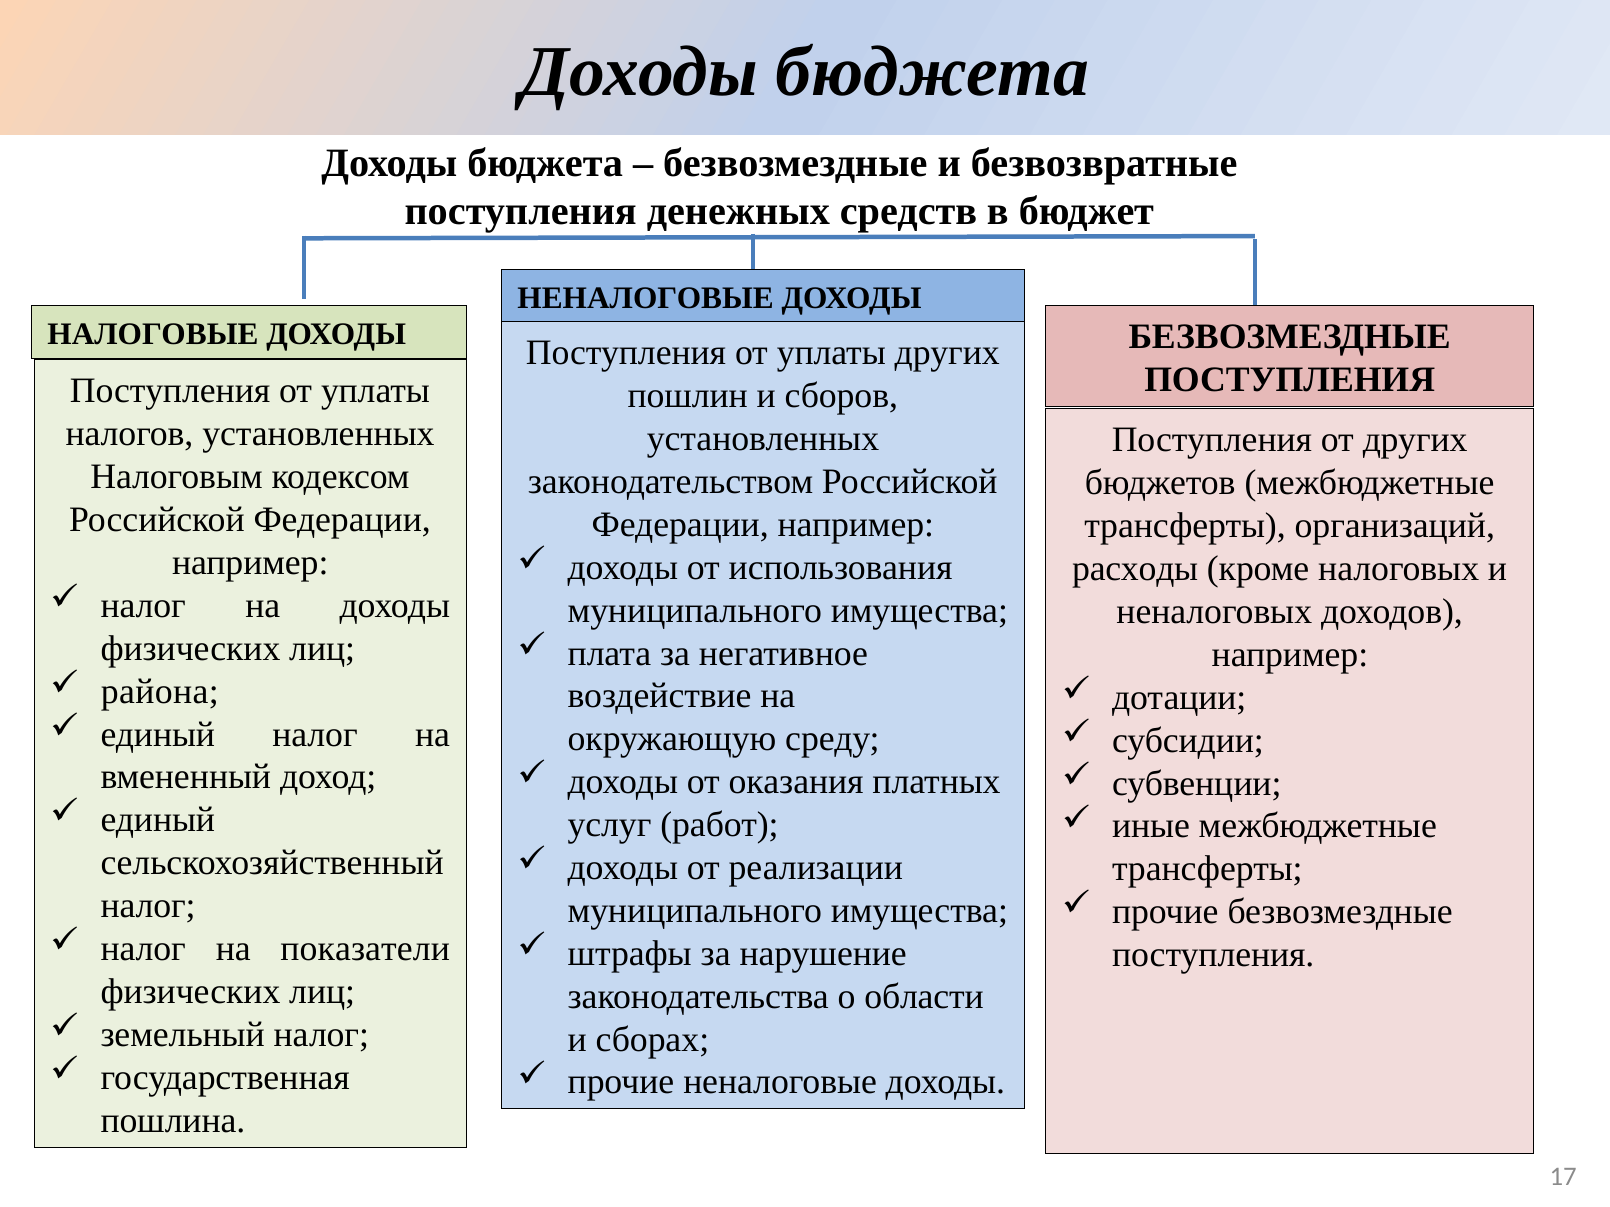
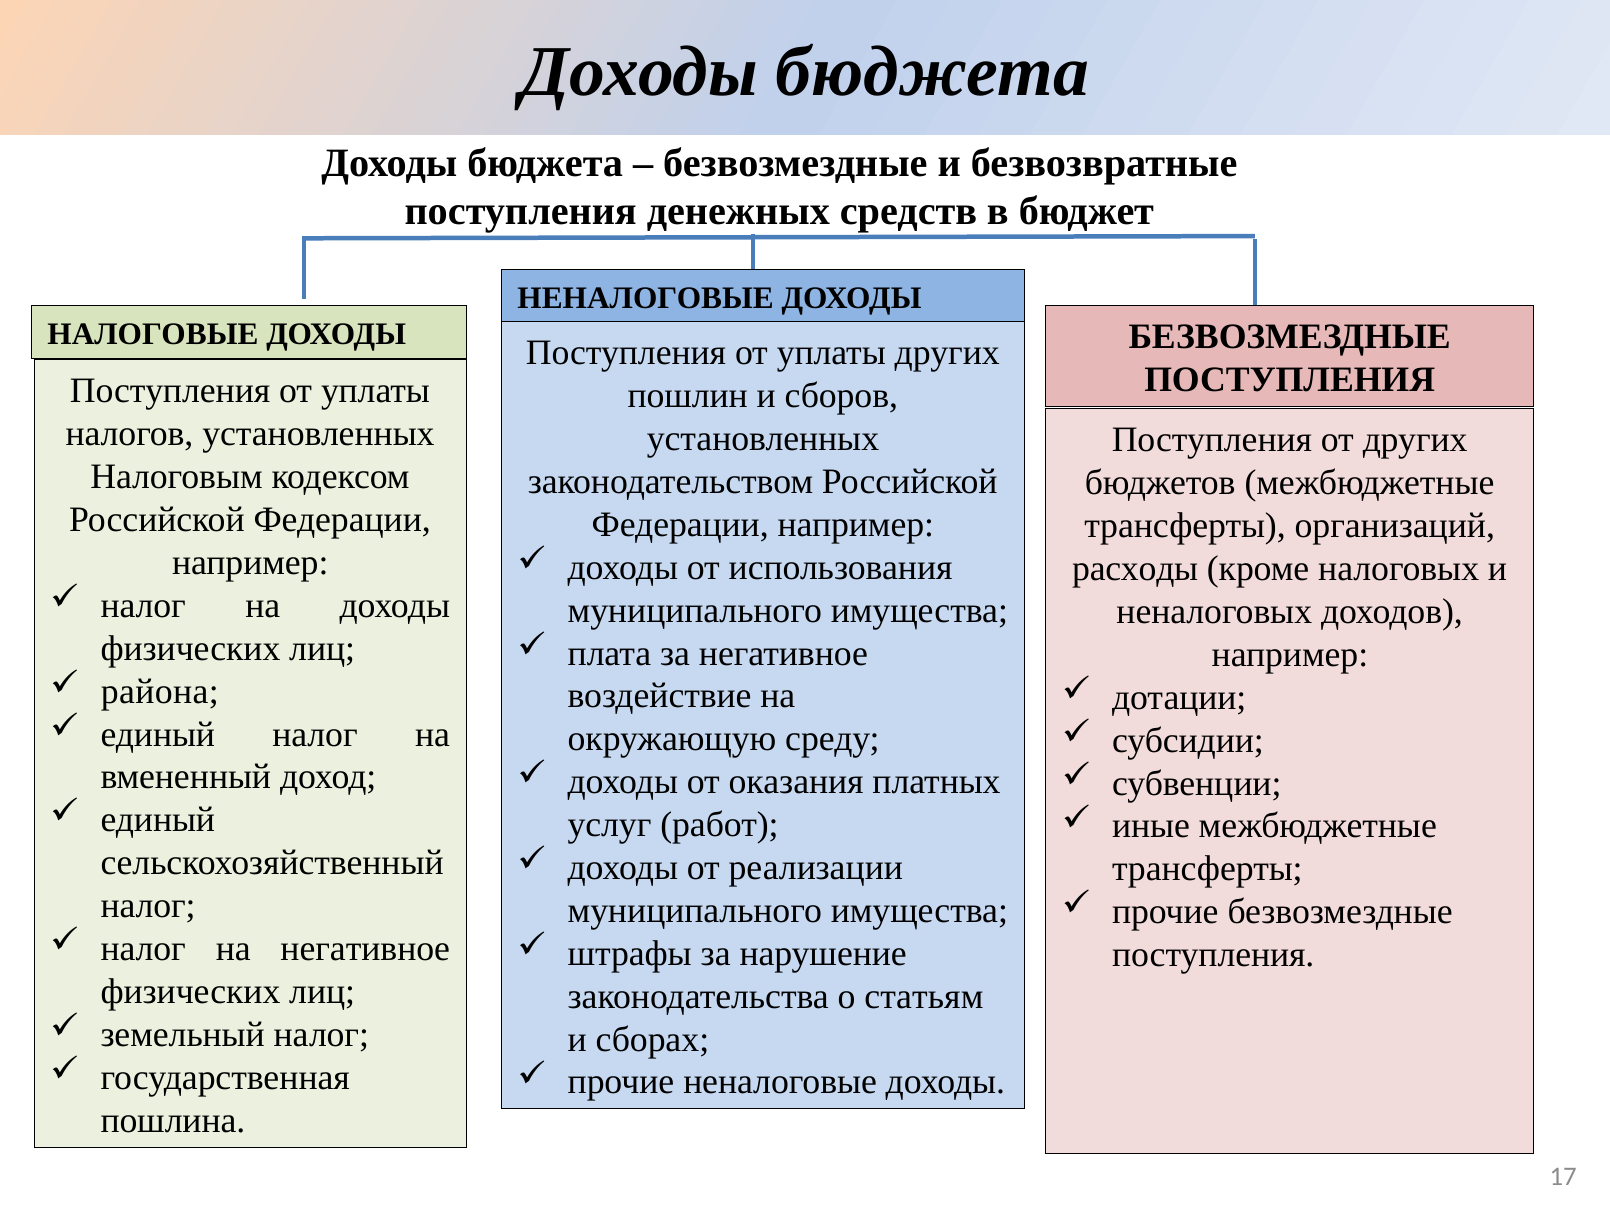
на показатели: показатели -> негативное (365, 949)
области: области -> статьям (924, 997)
